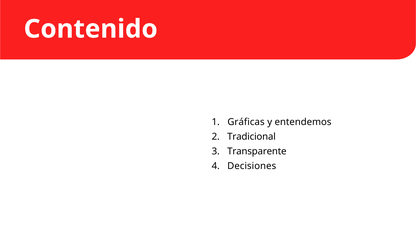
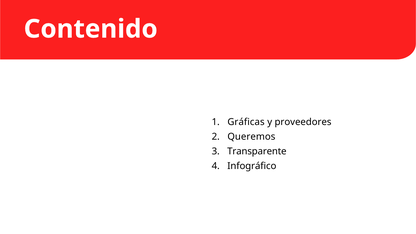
entendemos: entendemos -> proveedores (303, 122)
Tradicional: Tradicional -> Queremos (251, 137)
Decisiones: Decisiones -> Infográfico (252, 166)
